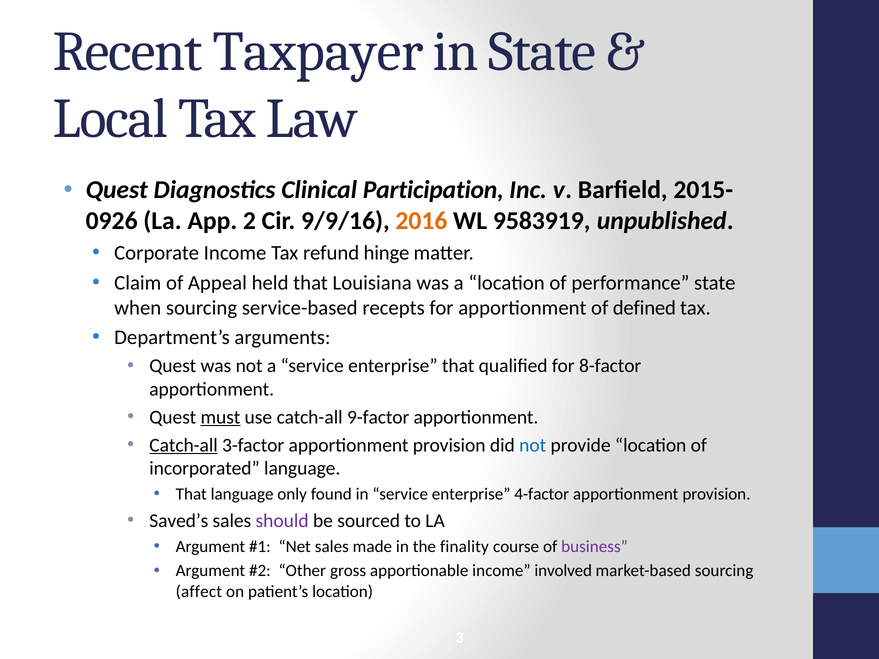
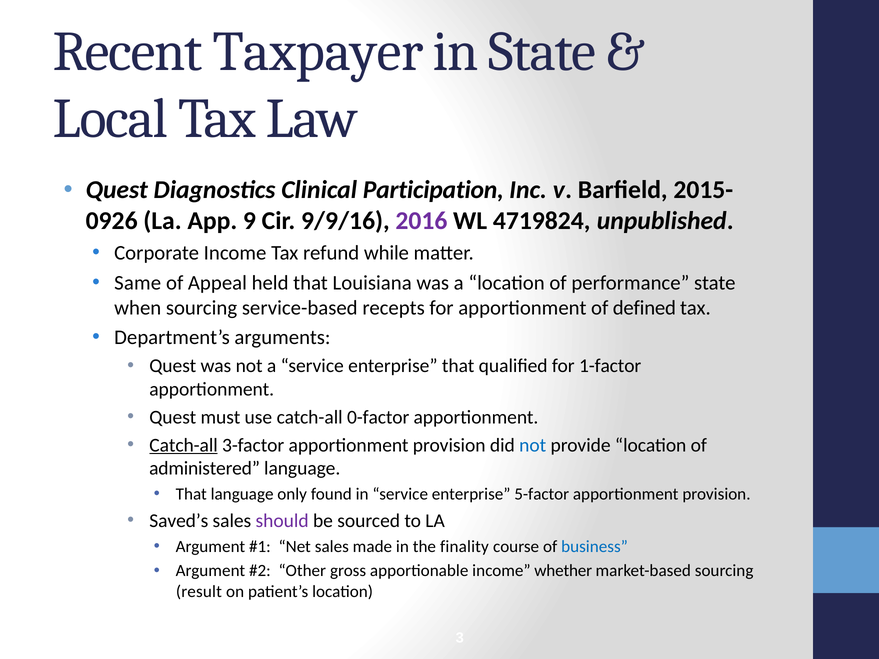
2: 2 -> 9 (249, 221)
2016 colour: orange -> purple (421, 221)
9583919: 9583919 -> 4719824 (542, 221)
hinge: hinge -> while (386, 253)
Claim: Claim -> Same (138, 283)
8-factor: 8-factor -> 1-factor (610, 366)
must underline: present -> none (220, 417)
9-factor: 9-factor -> 0-factor (378, 417)
incorporated: incorporated -> administered (205, 469)
4-factor: 4-factor -> 5-factor (542, 494)
business colour: purple -> blue (595, 547)
involved: involved -> whether (563, 571)
affect: affect -> result (199, 592)
